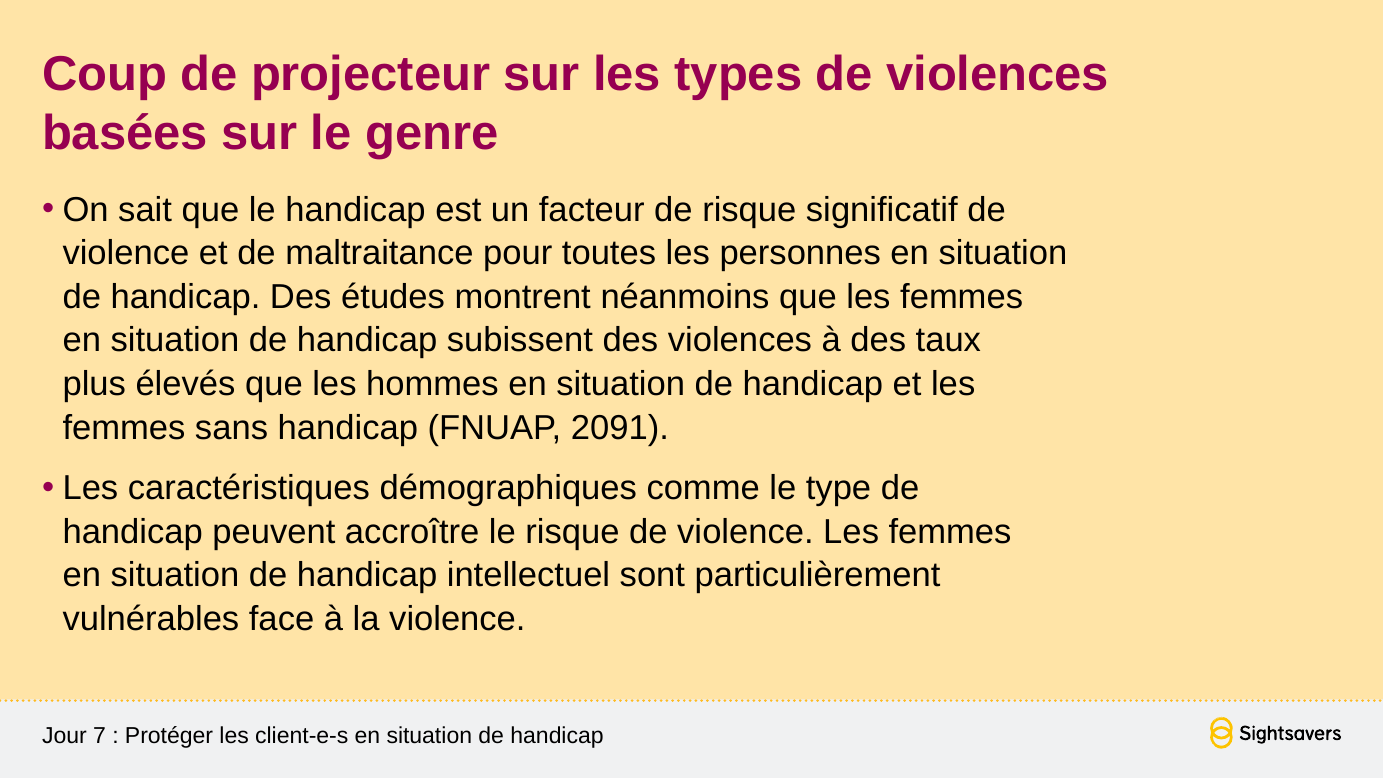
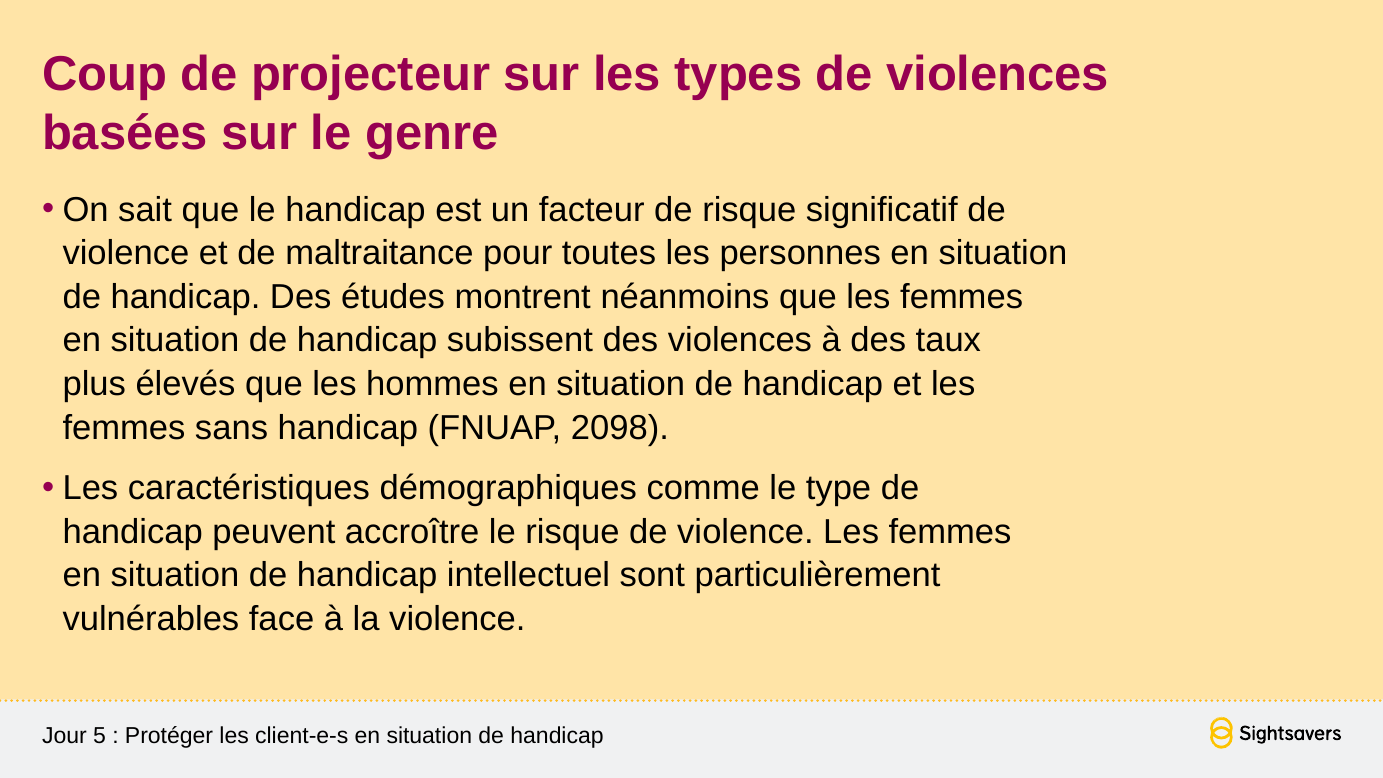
2091: 2091 -> 2098 (620, 428)
7: 7 -> 5 (99, 736)
